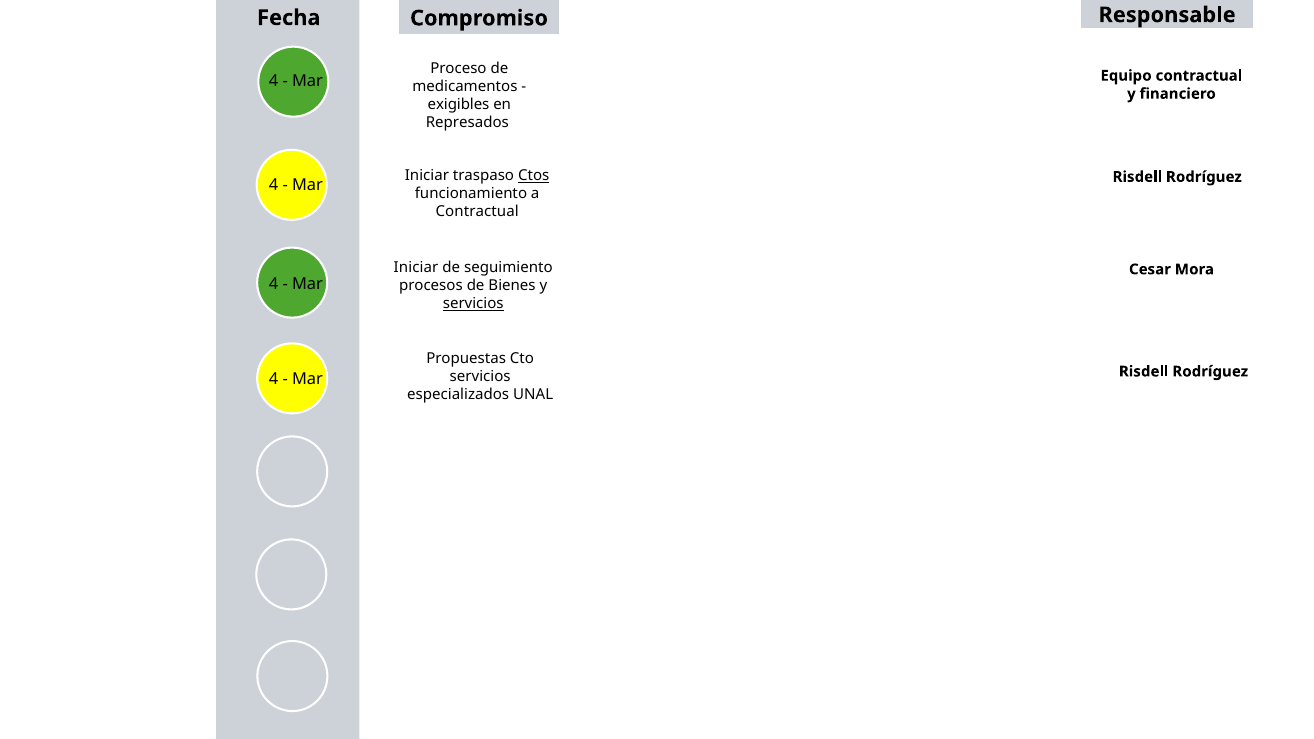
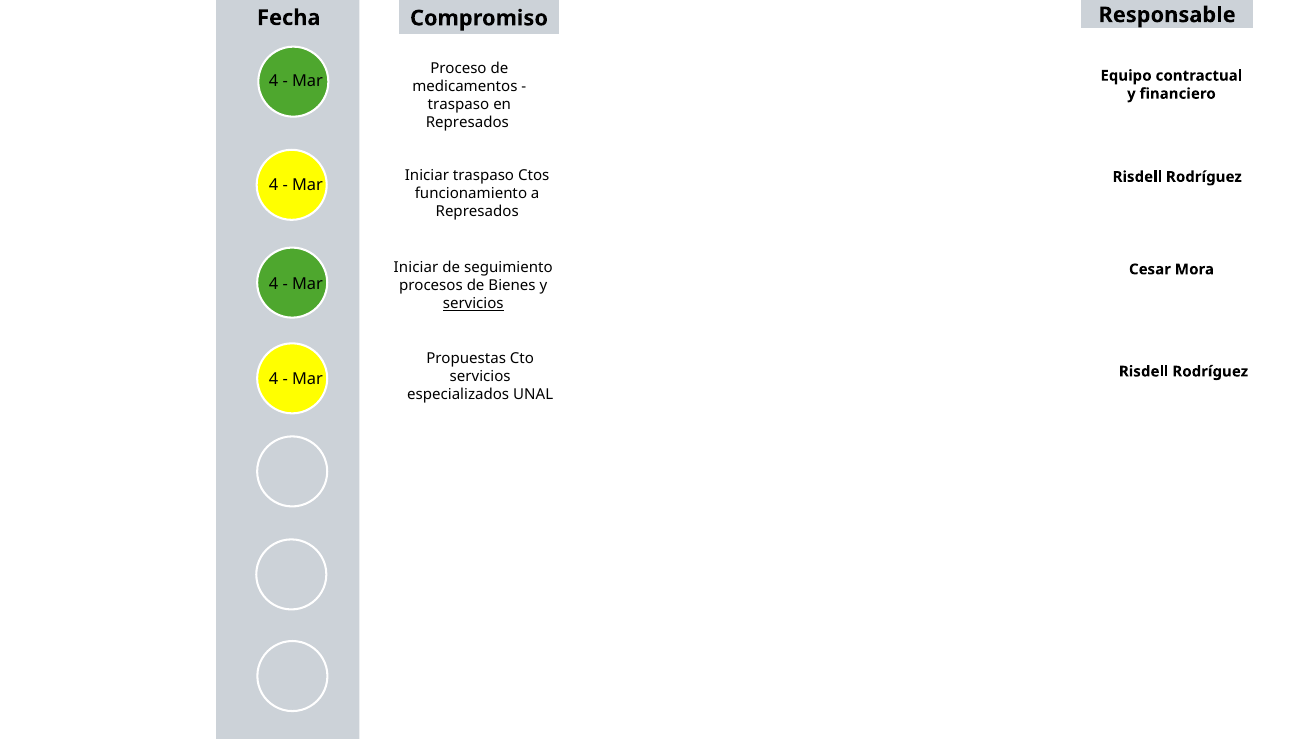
exigibles: exigibles -> traspaso (458, 105)
Ctos underline: present -> none (534, 176)
Contractual: Contractual -> Represados (477, 212)
